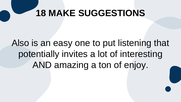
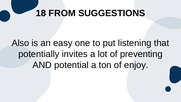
MAKE: MAKE -> FROM (62, 13)
interesting: interesting -> preventing (141, 54)
amazing: amazing -> potential (71, 65)
